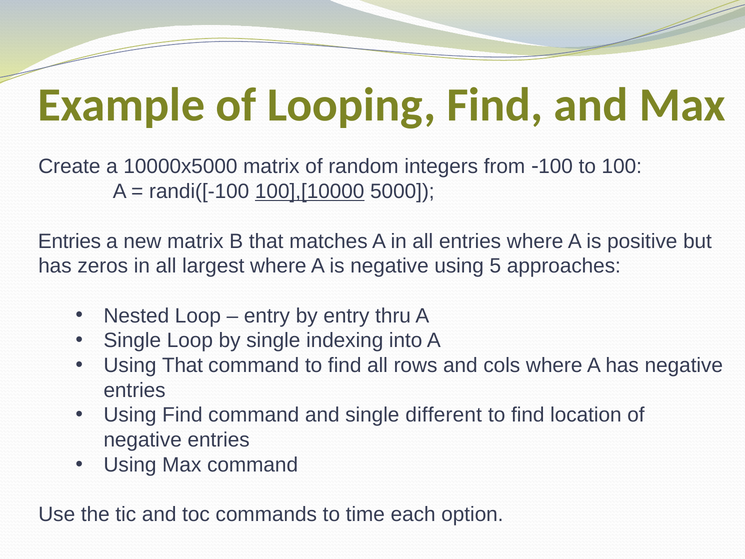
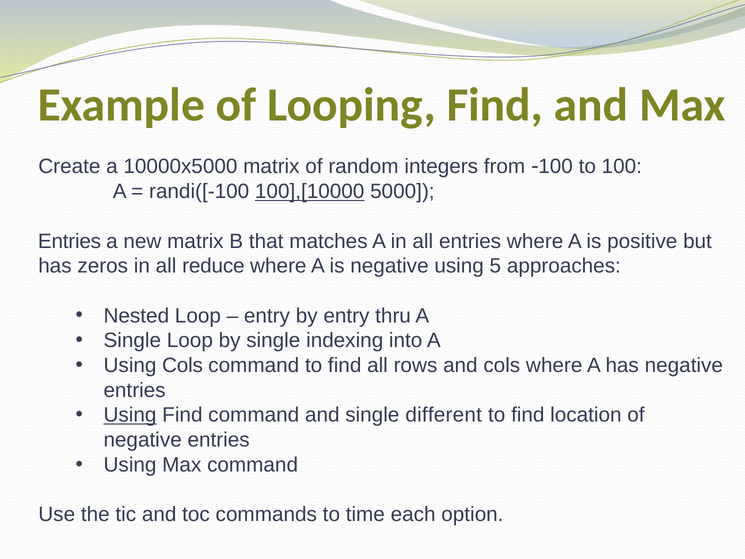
largest: largest -> reduce (213, 266)
Using That: That -> Cols (182, 365)
Using underline: none -> present (130, 415)
